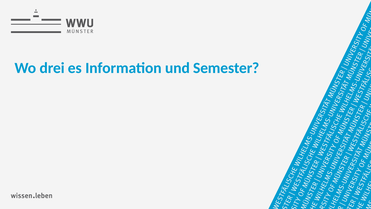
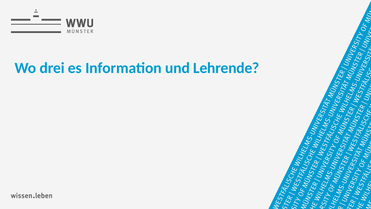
Semester: Semester -> Lehrende (226, 68)
